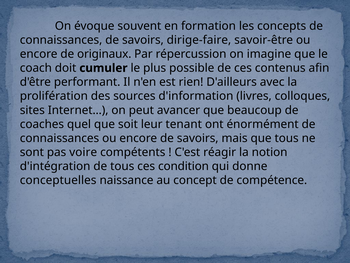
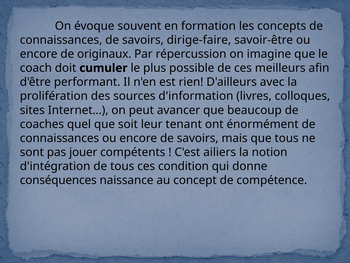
contenus: contenus -> meilleurs (280, 68)
voire: voire -> jouer (83, 152)
réagir: réagir -> ailiers (220, 152)
conceptuelles: conceptuelles -> conséquences (58, 180)
